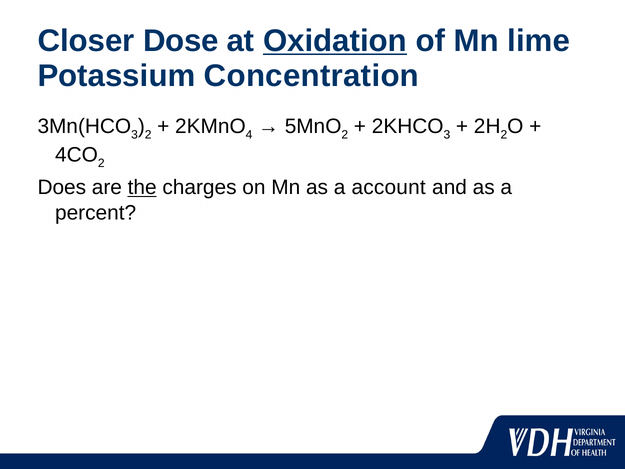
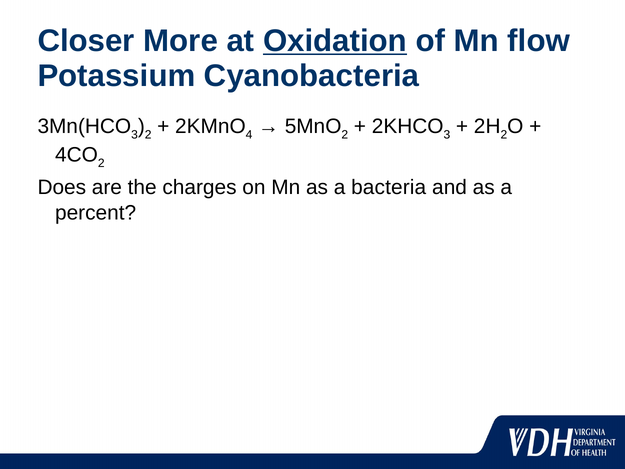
Dose: Dose -> More (181, 41)
lime: lime -> flow (539, 41)
Concentration: Concentration -> Cyanobacteria (312, 76)
the underline: present -> none (142, 188)
account: account -> bacteria (389, 188)
